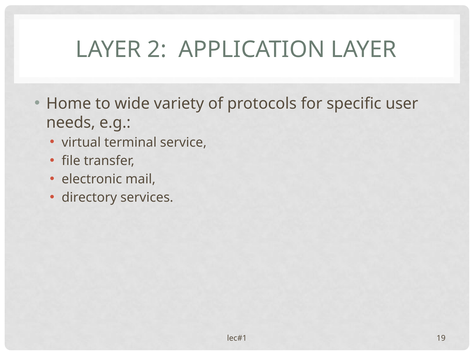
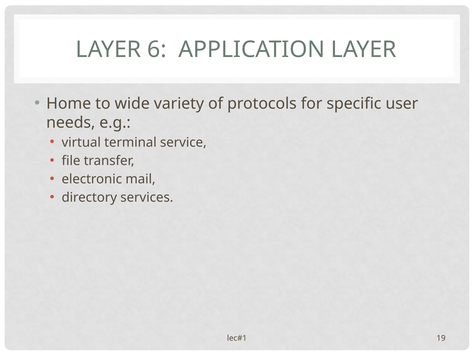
2: 2 -> 6 (157, 50)
